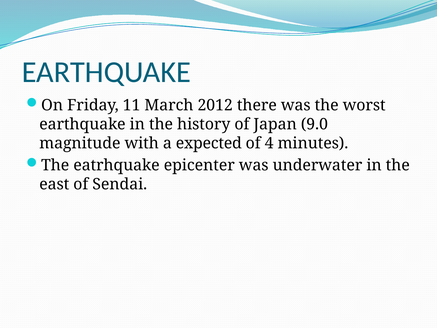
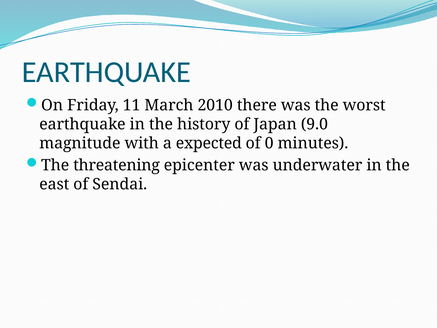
2012: 2012 -> 2010 (215, 105)
4: 4 -> 0 (269, 143)
eatrhquake: eatrhquake -> threatening (117, 165)
